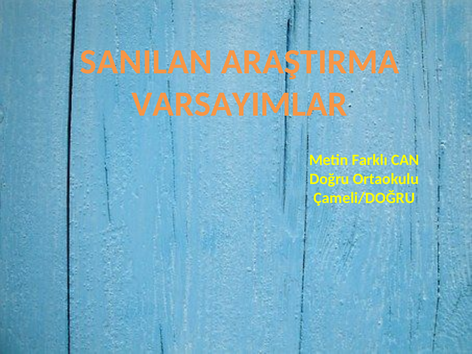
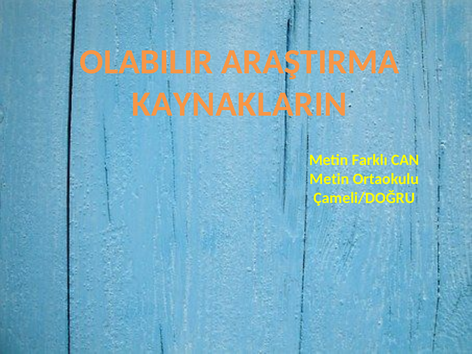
SANILAN: SANILAN -> OLABILIR (146, 62)
VARSAYIMLAR: VARSAYIMLAR -> KAYNAKLARIN (239, 104)
Doğru: Doğru -> Metin (329, 179)
